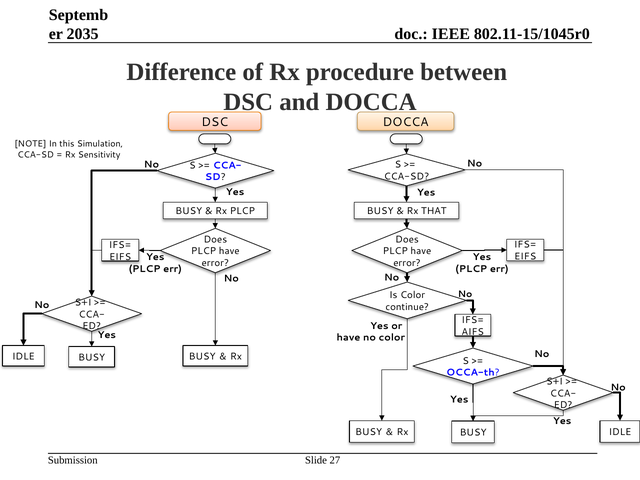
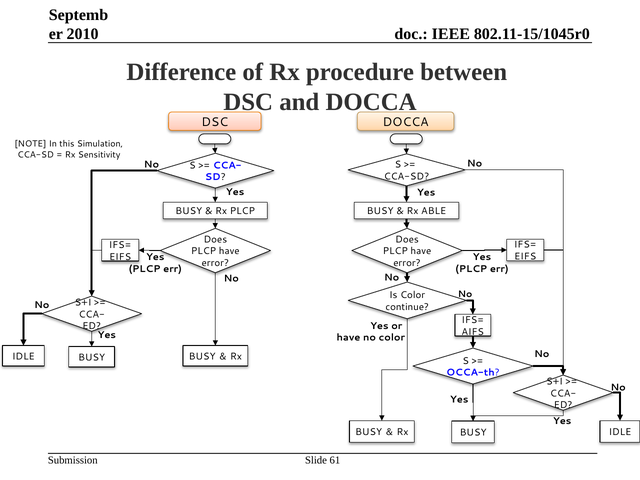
2035: 2035 -> 2010 (83, 34)
THAT: THAT -> ABLE (434, 211)
27: 27 -> 61 (335, 460)
